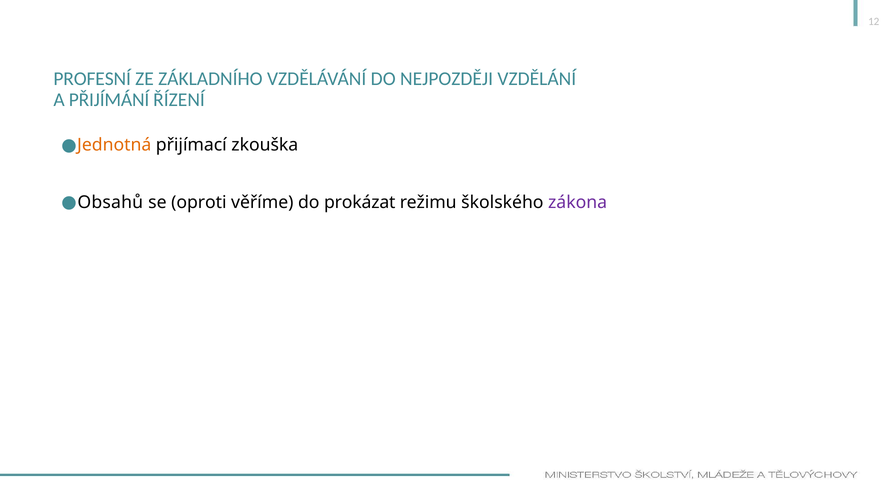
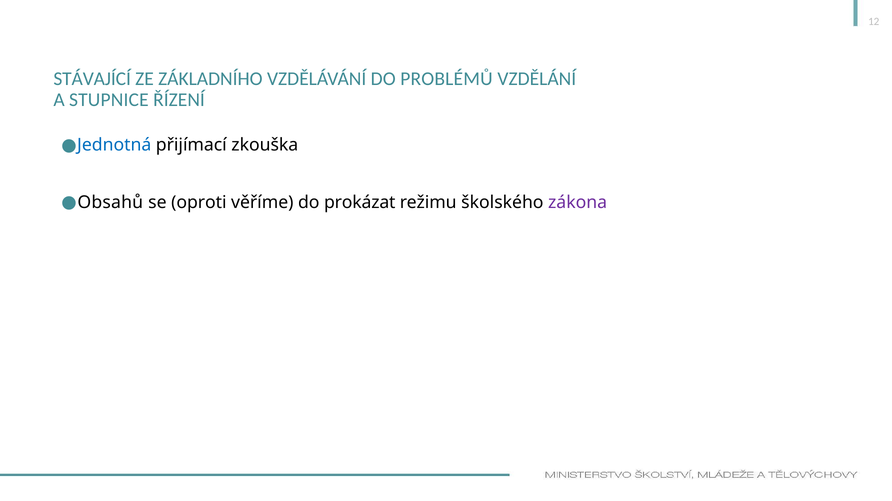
PROFESNÍ: PROFESNÍ -> STÁVAJÍCÍ (92, 79)
NEJPOZDĚJI: NEJPOZDĚJI -> PROBLÉMŮ (446, 79)
PŘIJÍMÁNÍ: PŘIJÍMÁNÍ -> STUPNICE (109, 100)
Jednotná colour: orange -> blue (114, 145)
